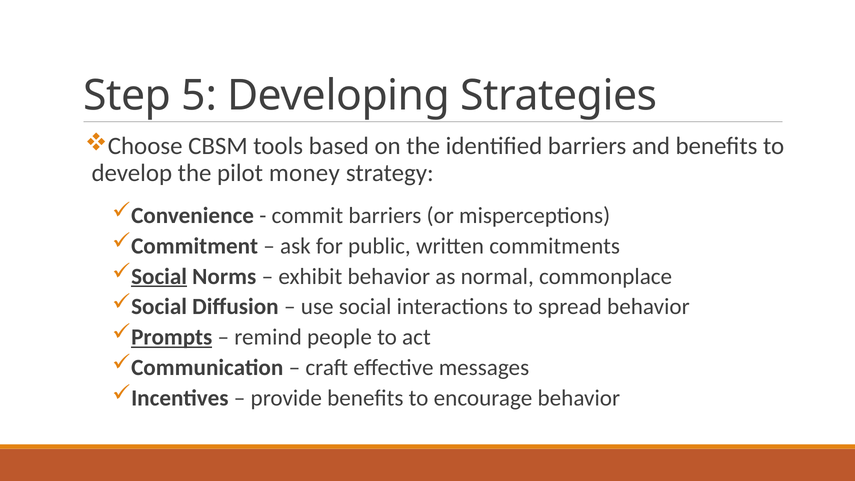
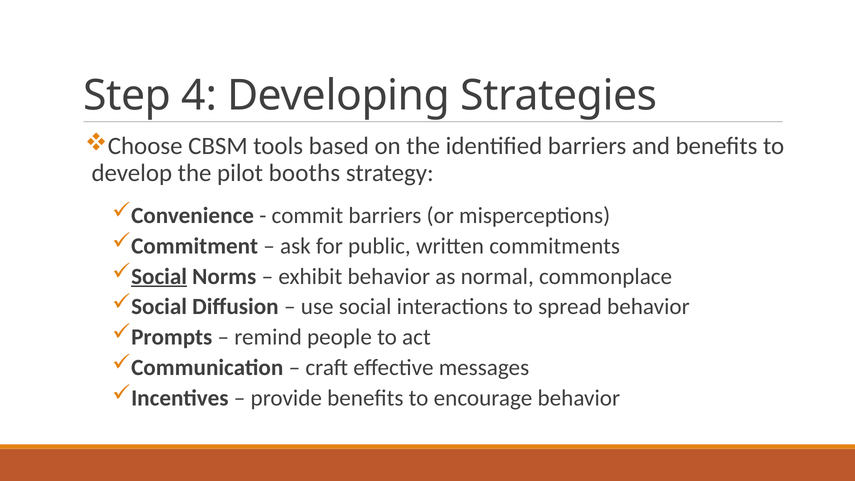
5: 5 -> 4 (199, 96)
money: money -> booths (304, 173)
Prompts underline: present -> none (172, 337)
